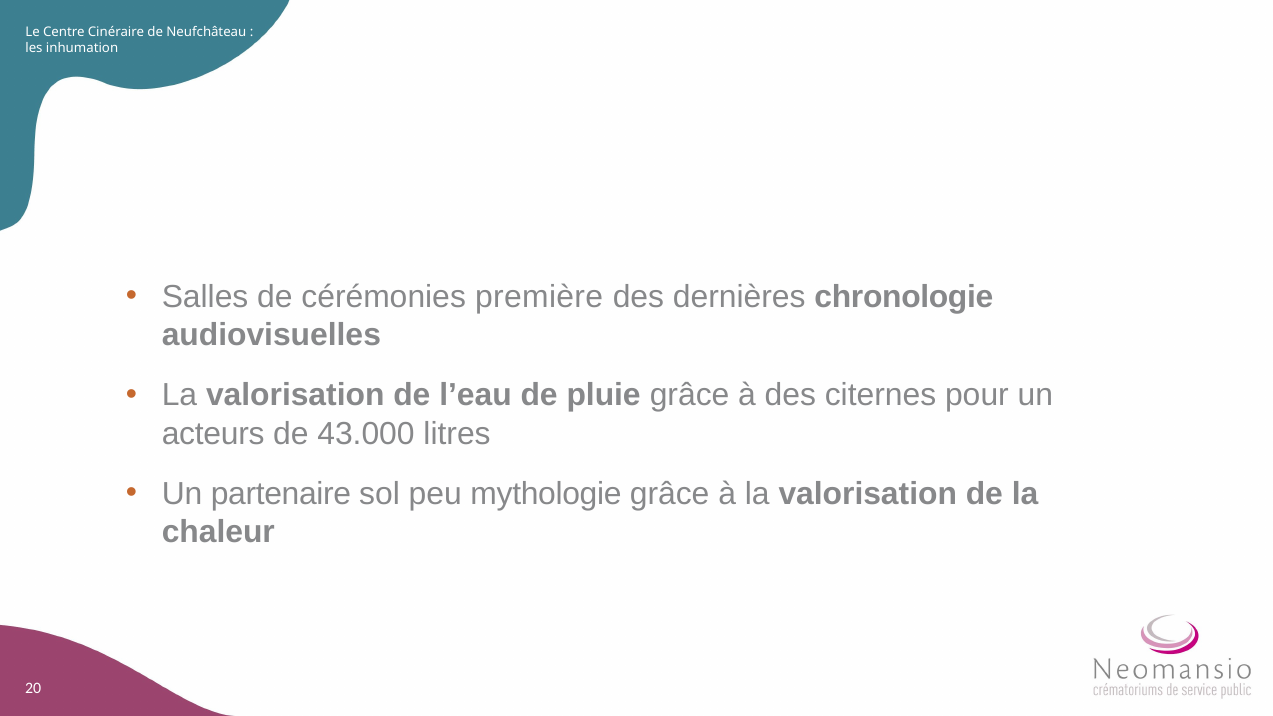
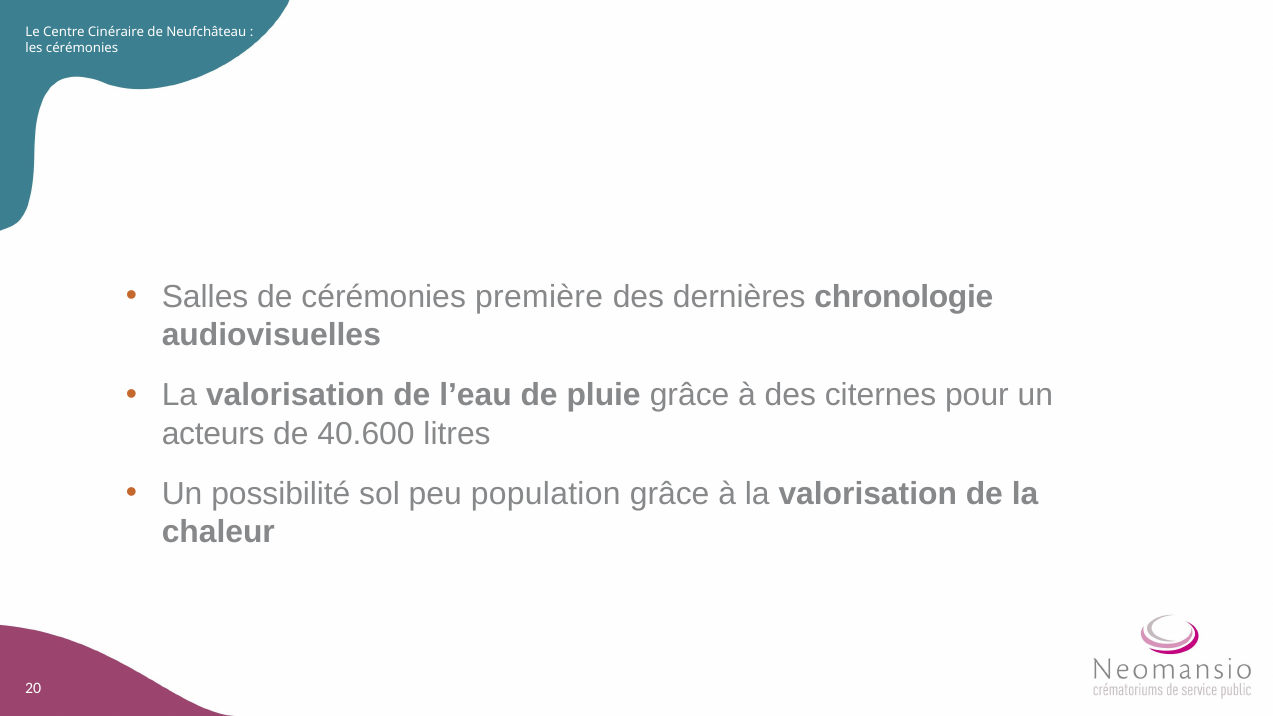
les inhumation: inhumation -> cérémonies (82, 49)
43.000: 43.000 -> 40.600 (366, 434)
partenaire: partenaire -> possibilité (281, 494)
mythologie: mythologie -> population (546, 494)
